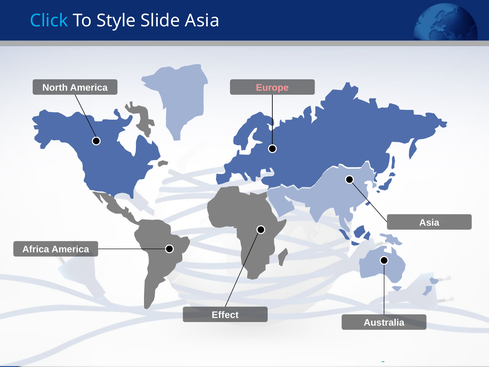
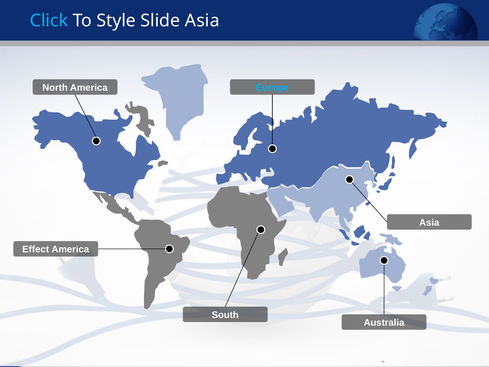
Europe colour: pink -> light blue (272, 88)
Africa: Africa -> Effect (36, 249)
Effect: Effect -> South (225, 315)
